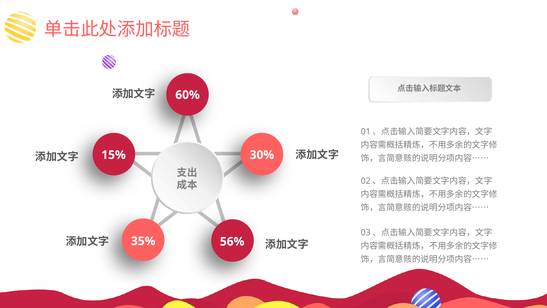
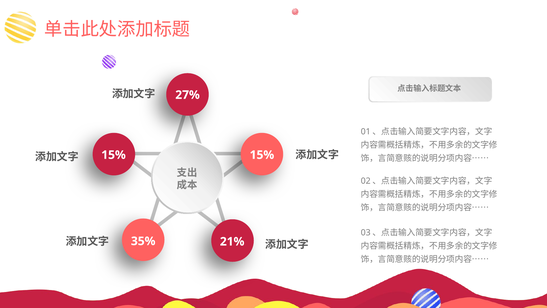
60%: 60% -> 27% (188, 95)
15% 30%: 30% -> 15% (262, 155)
56%: 56% -> 21% (232, 241)
